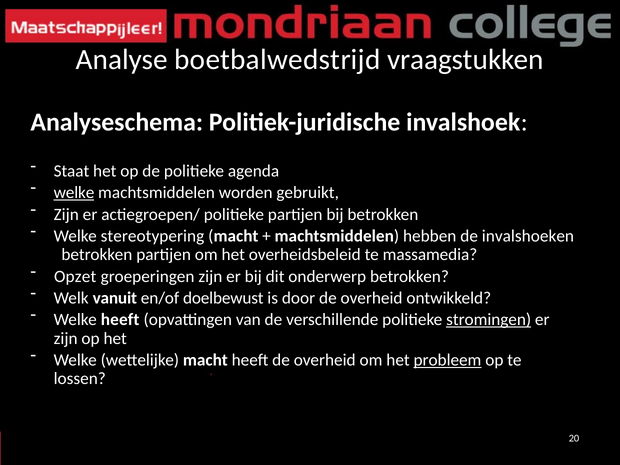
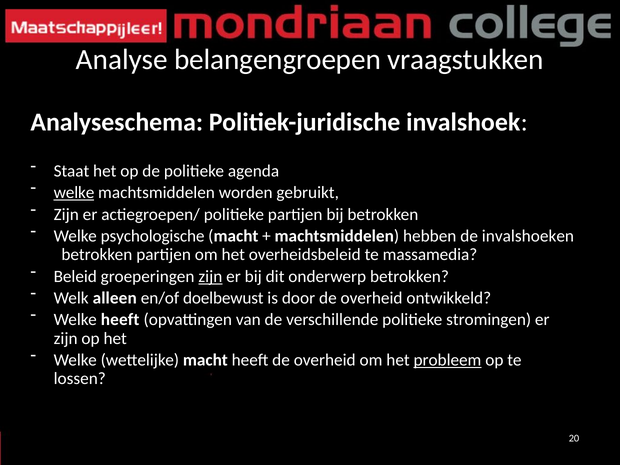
boetbalwedstrijd: boetbalwedstrijd -> belangengroepen (278, 59)
stereotypering: stereotypering -> psychologische (153, 236)
Opzet: Opzet -> Beleid (75, 276)
zijn underline: none -> present (210, 276)
vanuit: vanuit -> alleen (115, 298)
stromingen underline: present -> none (489, 320)
